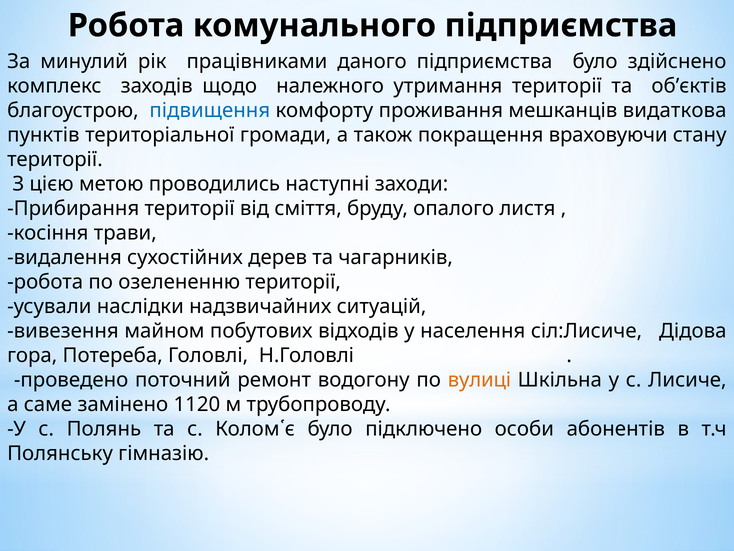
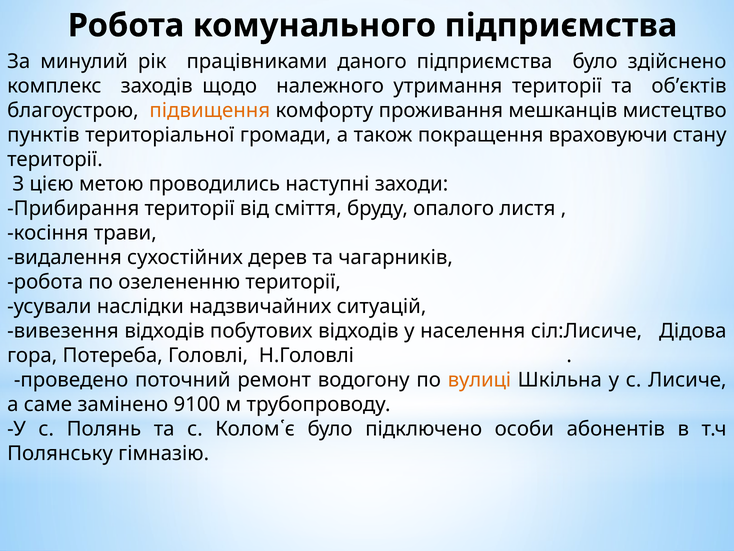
підвищення colour: blue -> orange (210, 110)
видаткова: видаткова -> мистецтво (675, 110)
вивезення майном: майном -> відходів (164, 331)
1120: 1120 -> 9100 (197, 404)
